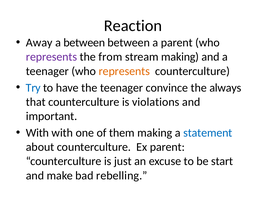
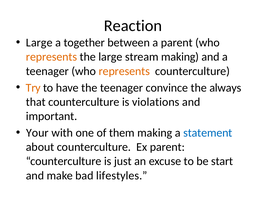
Away: Away -> Large (39, 43)
a between: between -> together (84, 43)
represents colour: purple -> orange (52, 57)
the from: from -> large (110, 57)
Try colour: blue -> orange (33, 87)
With: With -> Your (37, 132)
rebelling: rebelling -> lifestyles (122, 175)
